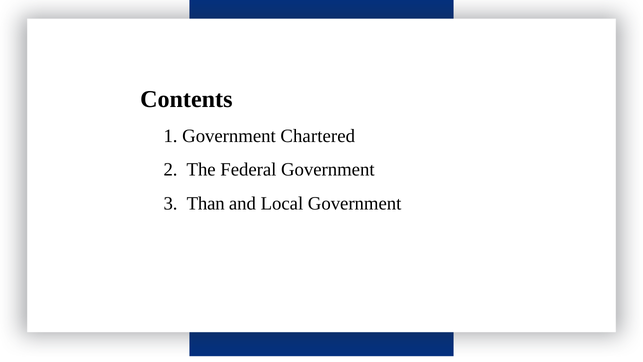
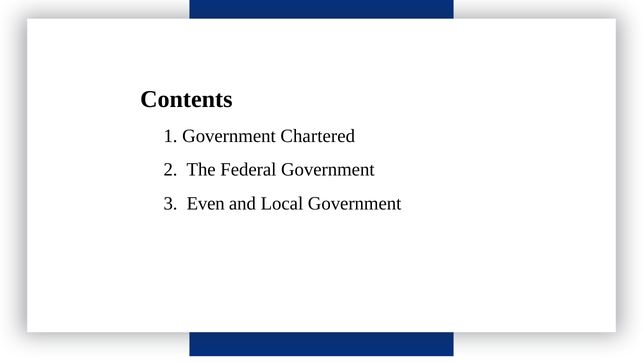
Than: Than -> Even (206, 203)
